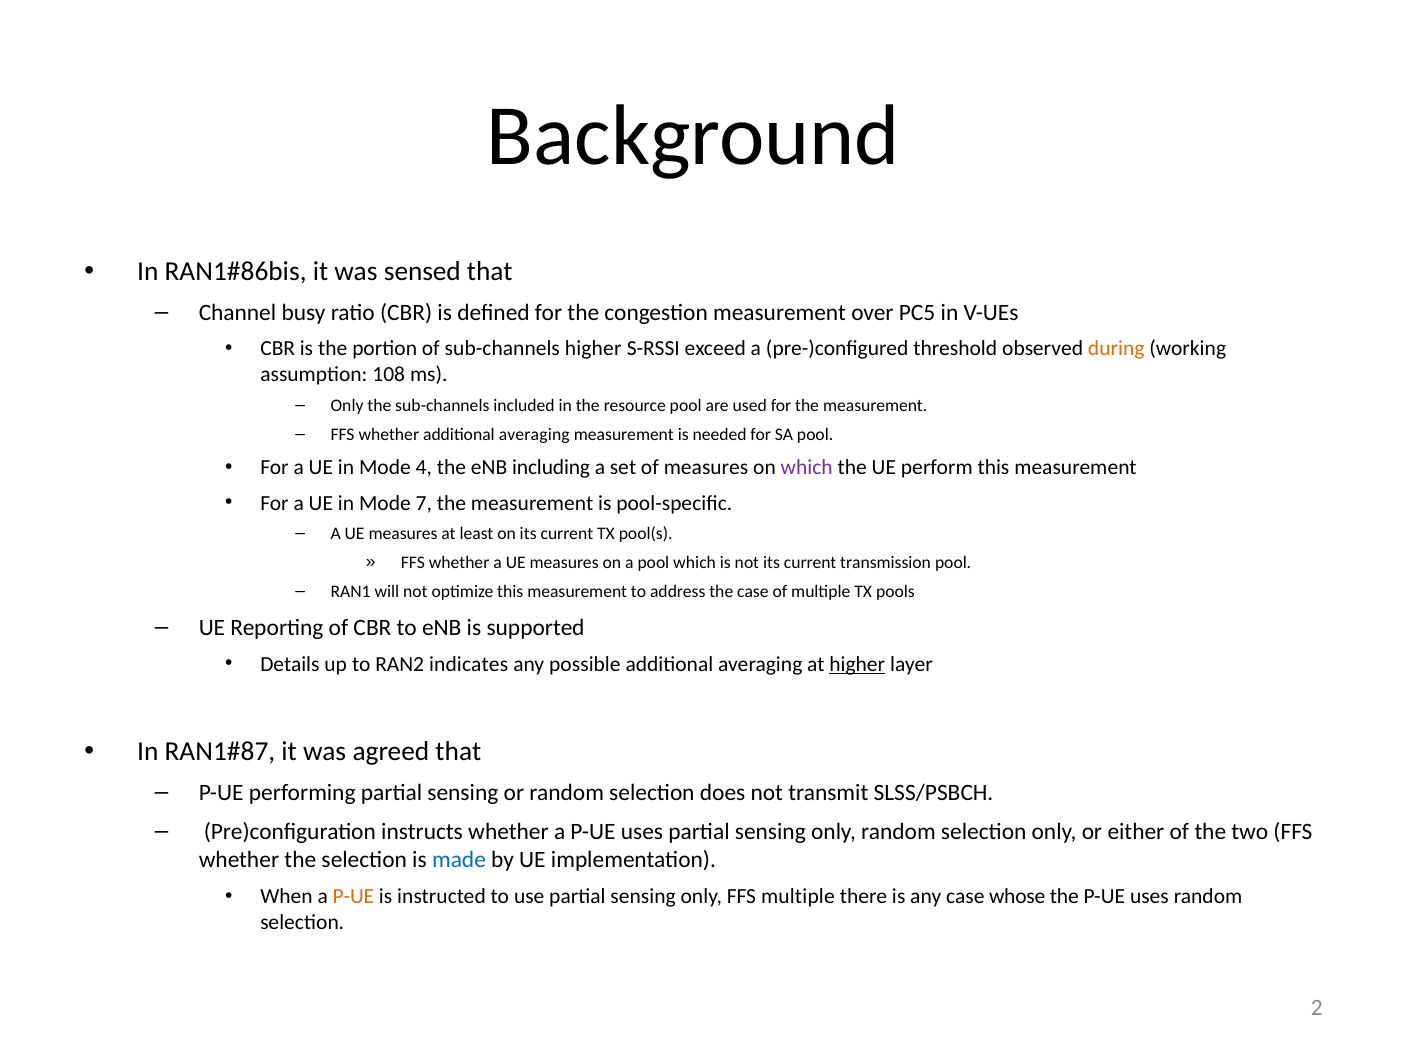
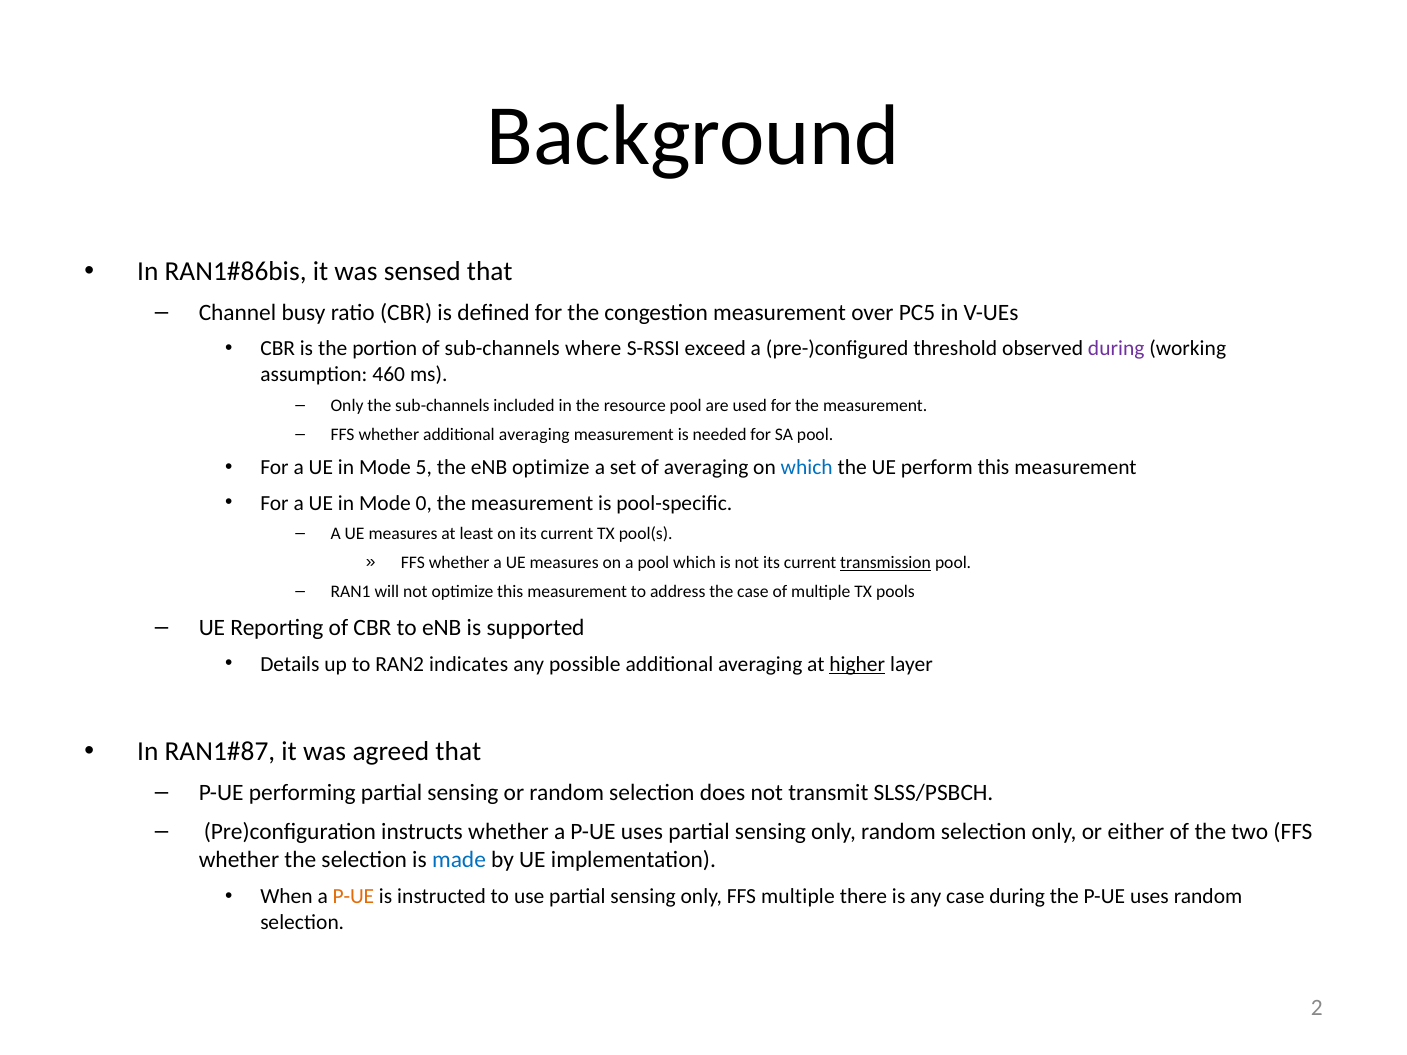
sub-channels higher: higher -> where (593, 349)
during colour: orange -> purple (1116, 349)
108: 108 -> 460 (389, 375)
4: 4 -> 5 (424, 468)
eNB including: including -> optimize (551, 468)
of measures: measures -> averaging (706, 468)
which colour: purple -> blue (807, 468)
7: 7 -> 0 (424, 503)
transmission underline: none -> present (886, 563)
case whose: whose -> during (1017, 897)
